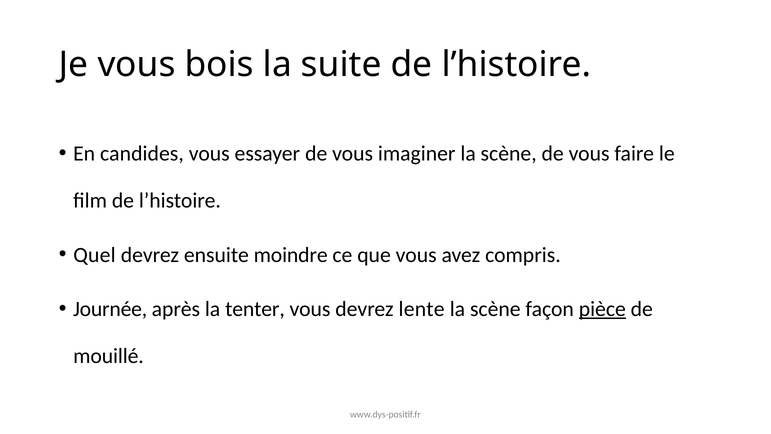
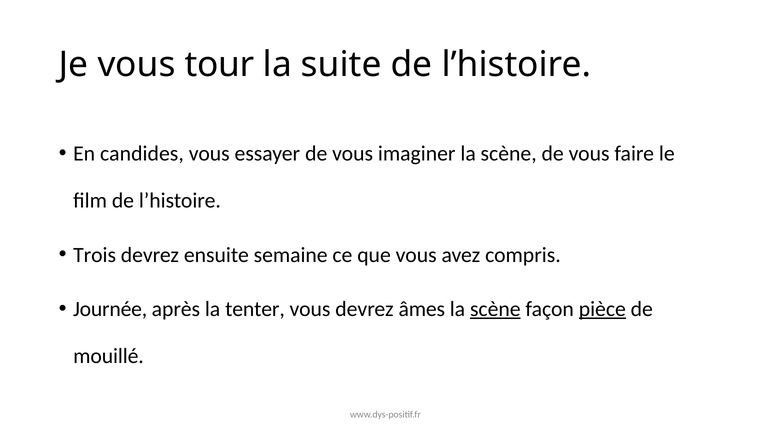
bois: bois -> tour (219, 65)
Quel: Quel -> Trois (95, 255)
moindre: moindre -> semaine (291, 255)
lente: lente -> âmes (422, 309)
scène underline: none -> present (495, 309)
